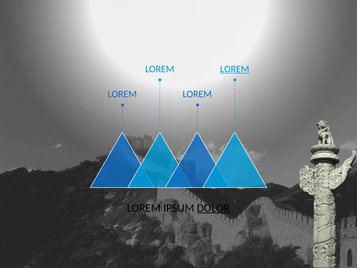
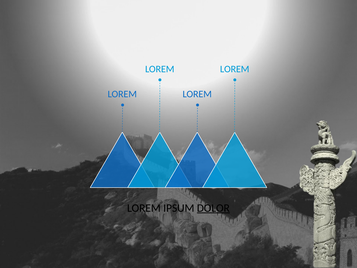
LOREM underline: present -> none (235, 69)
